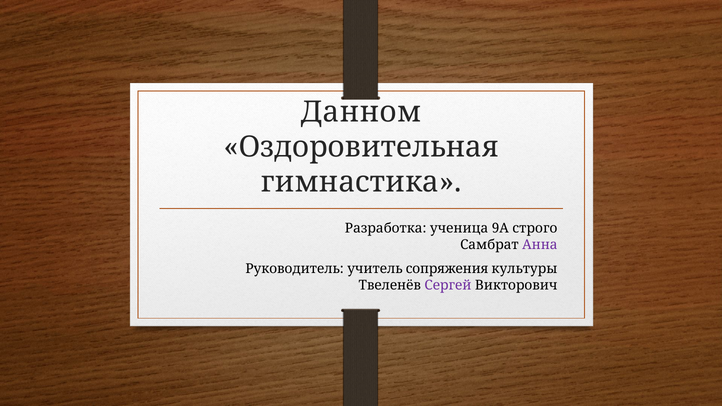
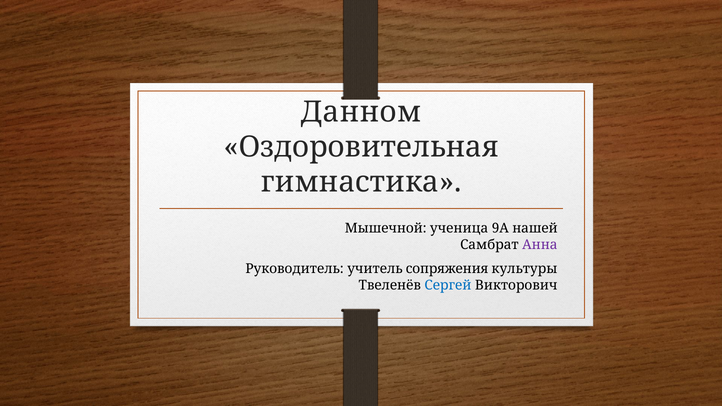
Разработка: Разработка -> Мышечной (386, 228)
строго: строго -> нашей (535, 228)
Сергей colour: purple -> blue (448, 285)
